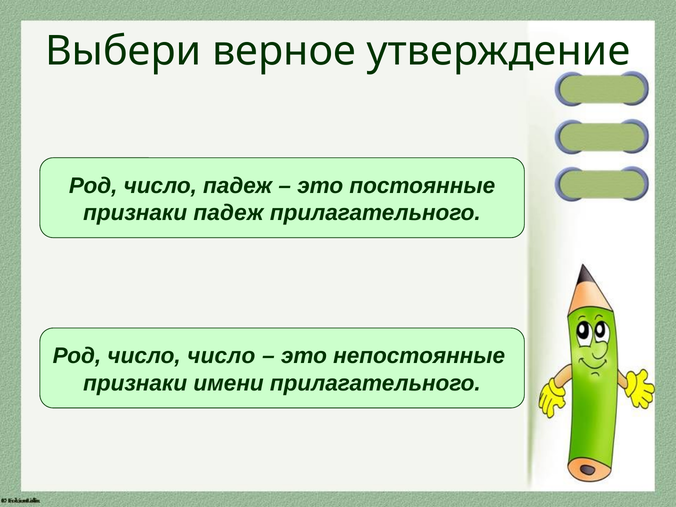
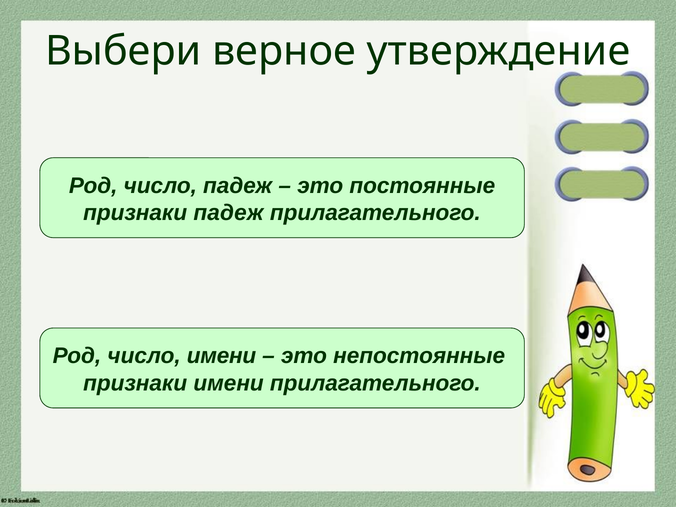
число число: число -> имени (222, 356)
